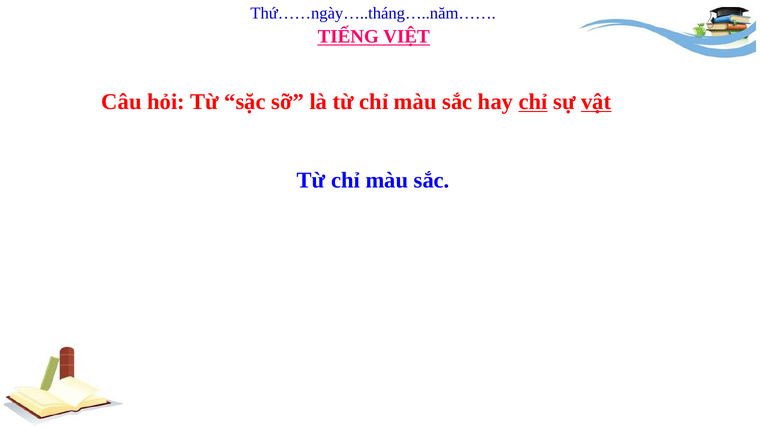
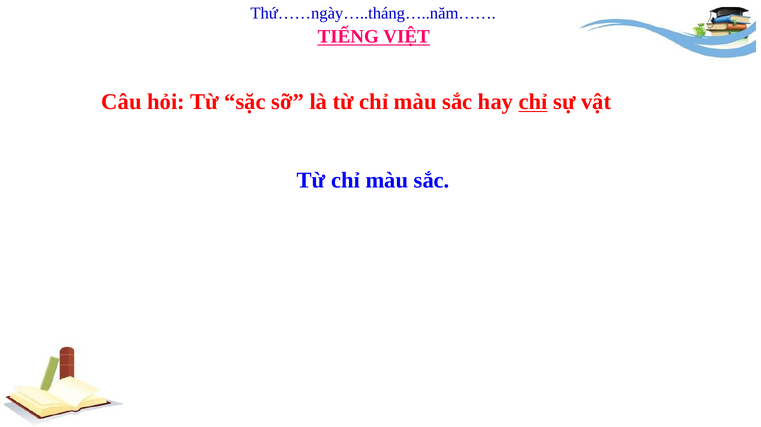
vật underline: present -> none (596, 102)
